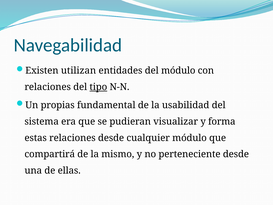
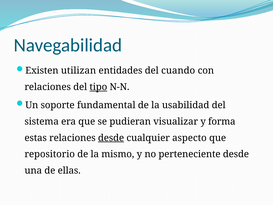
del módulo: módulo -> cuando (178, 70)
propias: propias -> soporte (58, 105)
desde underline: none -> present (111, 138)
cualquier módulo: módulo -> aspecto (189, 138)
compartirá: compartirá -> repositorio (50, 154)
